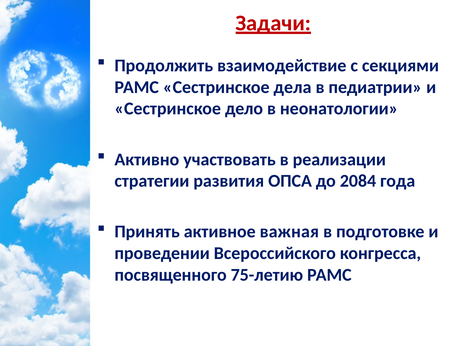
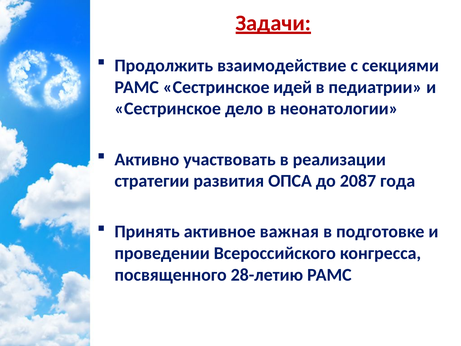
дела: дела -> идей (293, 87)
2084: 2084 -> 2087 (358, 181)
75-летию: 75-летию -> 28-летию (267, 275)
